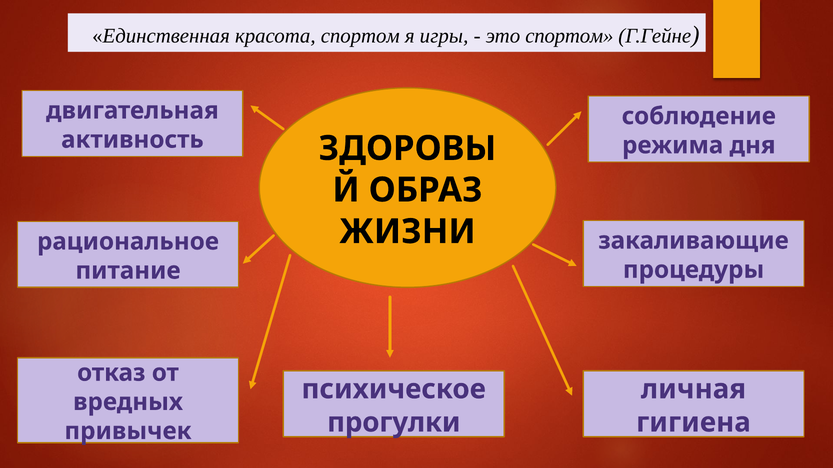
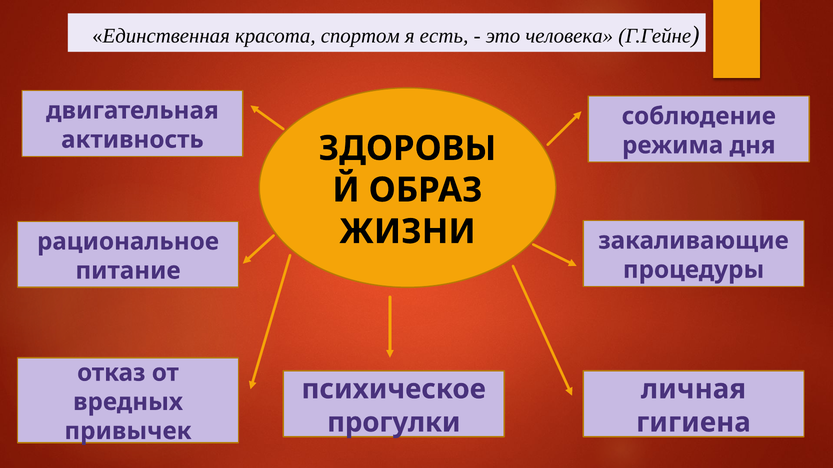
игры: игры -> есть (444, 36)
это спортом: спортом -> человека (569, 36)
